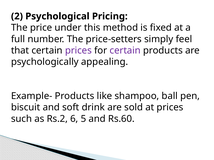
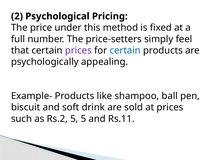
certain colour: purple -> blue (125, 51)
Rs.2 6: 6 -> 5 (74, 119)
Rs.60: Rs.60 -> Rs.11 (121, 119)
